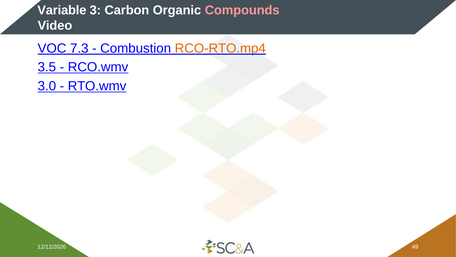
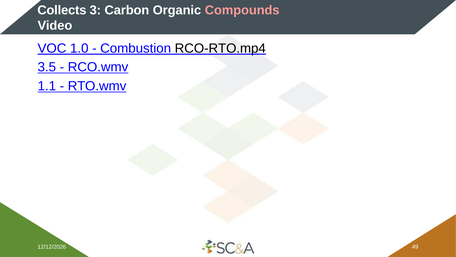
Variable: Variable -> Collects (62, 10)
7.3: 7.3 -> 1.0 (79, 48)
RCO-RTO.mp4 colour: orange -> black (220, 48)
3.0: 3.0 -> 1.1 (47, 86)
